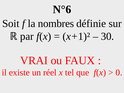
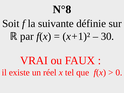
N°6: N°6 -> N°8 (62, 9)
nombres: nombres -> suivante (56, 24)
